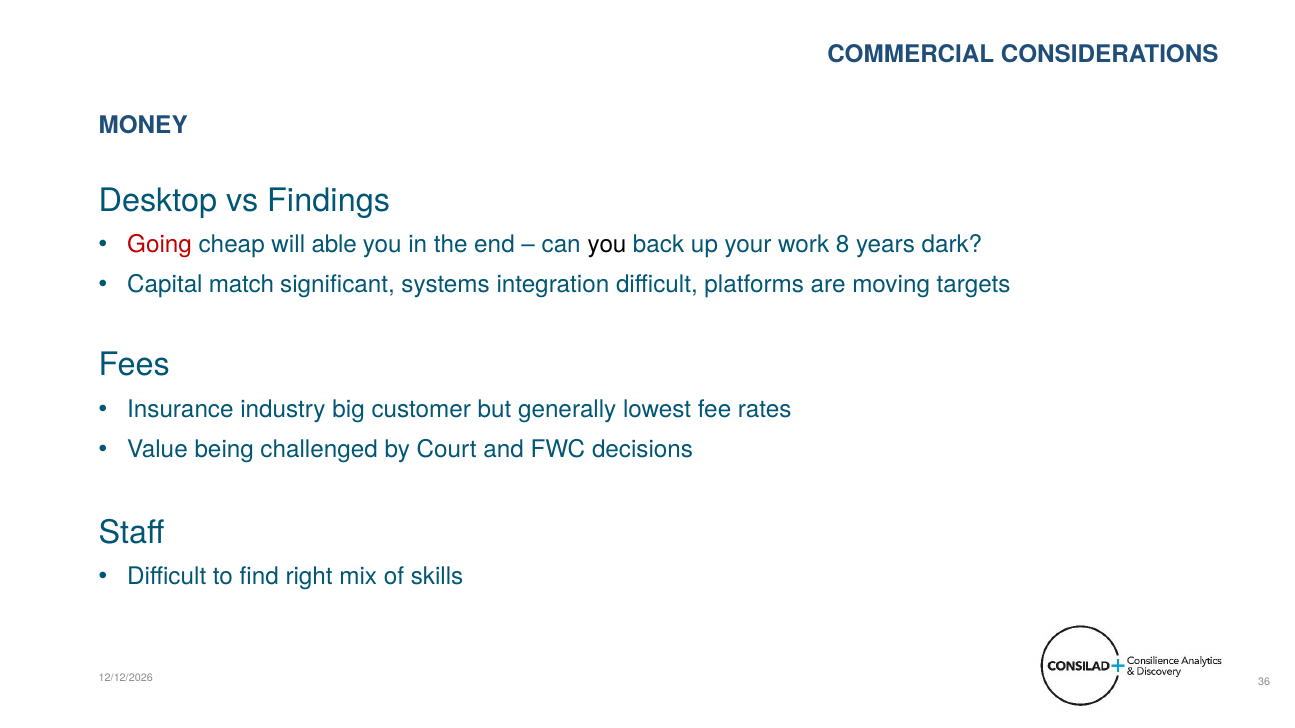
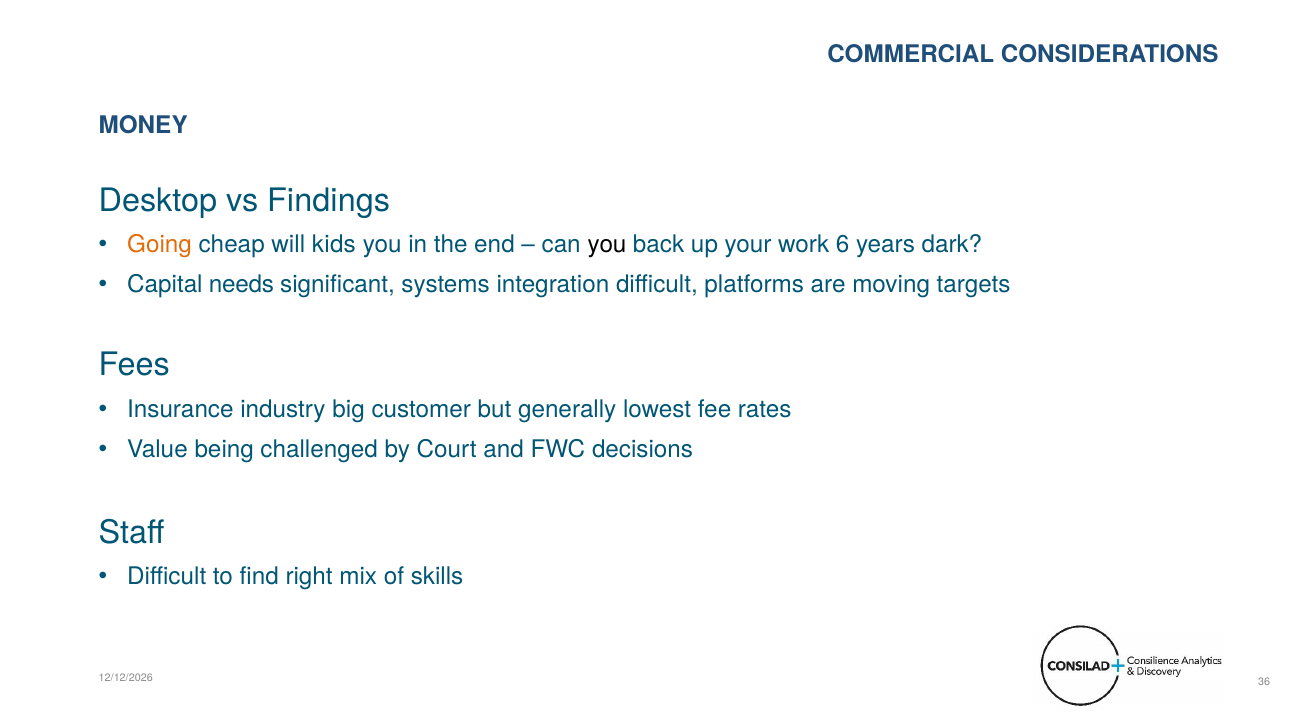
Going colour: red -> orange (160, 245)
able: able -> kids (334, 245)
8: 8 -> 6 (843, 245)
match: match -> needs (241, 285)
